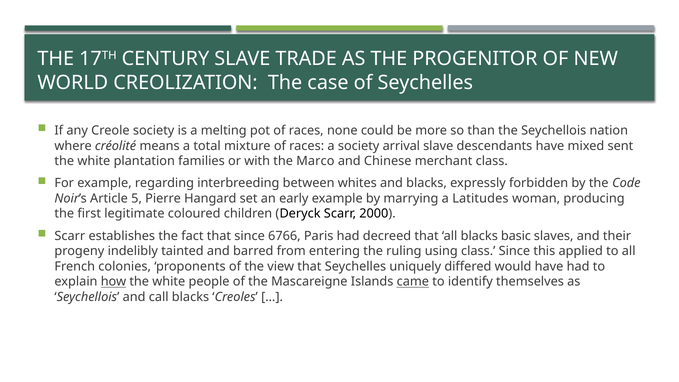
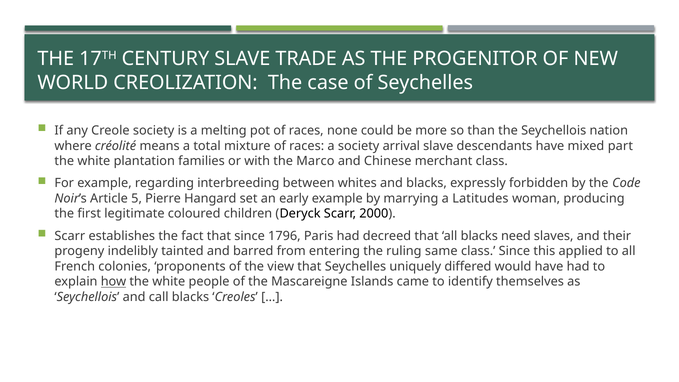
sent: sent -> part (620, 146)
6766: 6766 -> 1796 (284, 236)
basic: basic -> need (516, 236)
using: using -> same (441, 251)
came underline: present -> none (413, 282)
